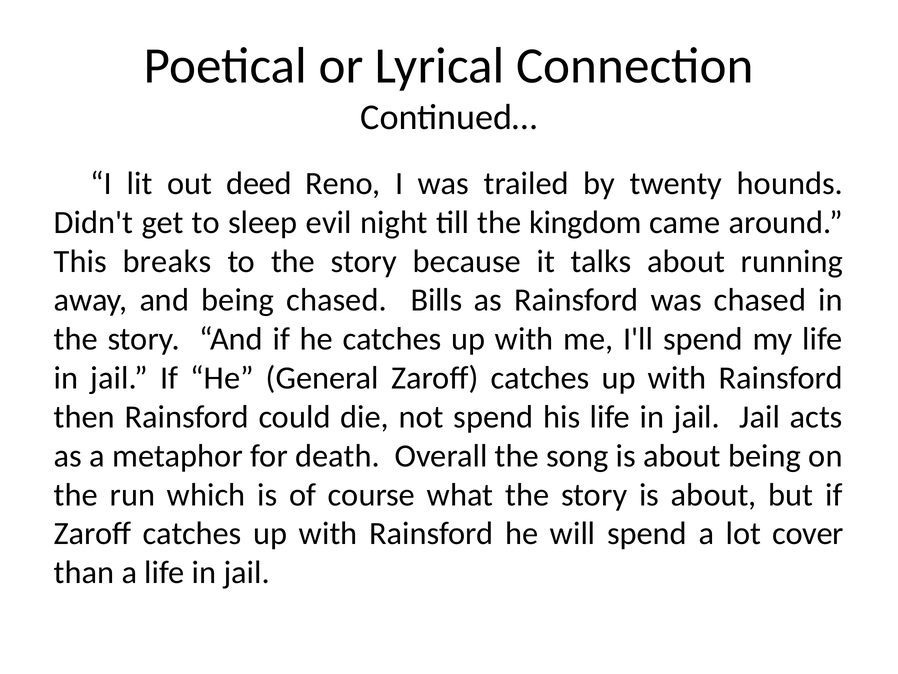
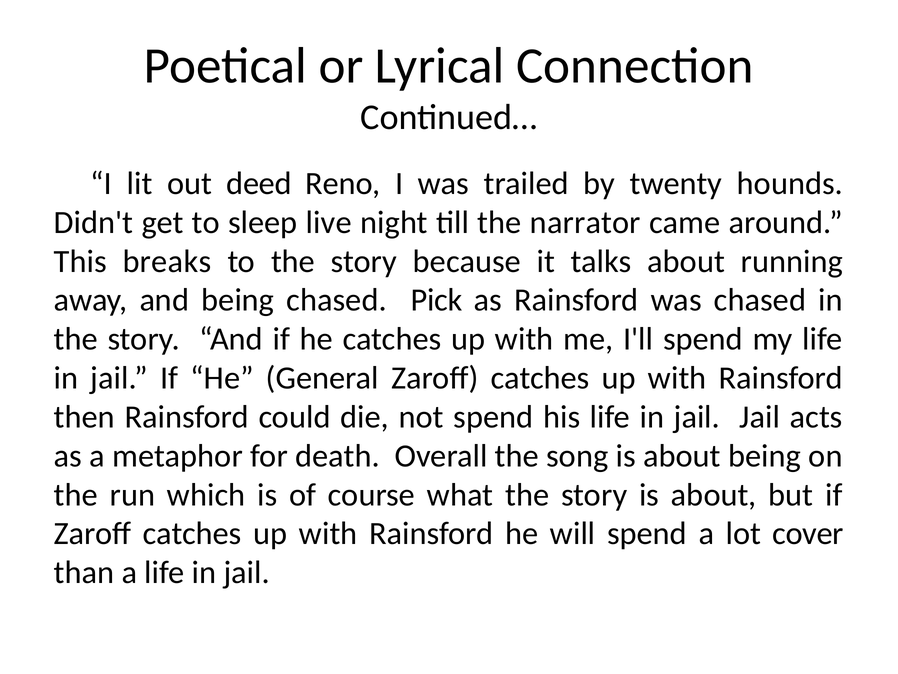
evil: evil -> live (329, 222)
kingdom: kingdom -> narrator (585, 222)
Bills: Bills -> Pick (437, 300)
